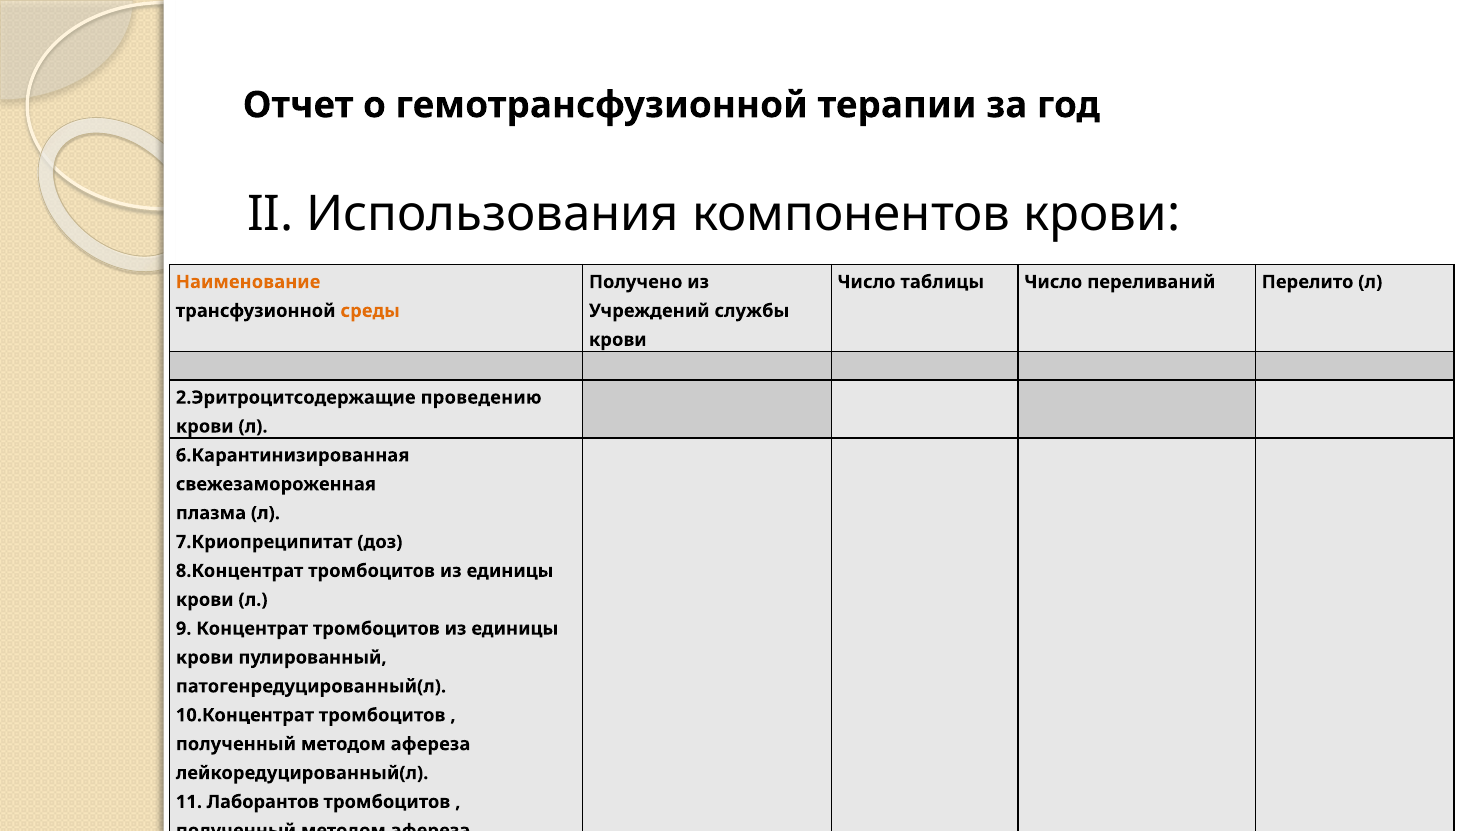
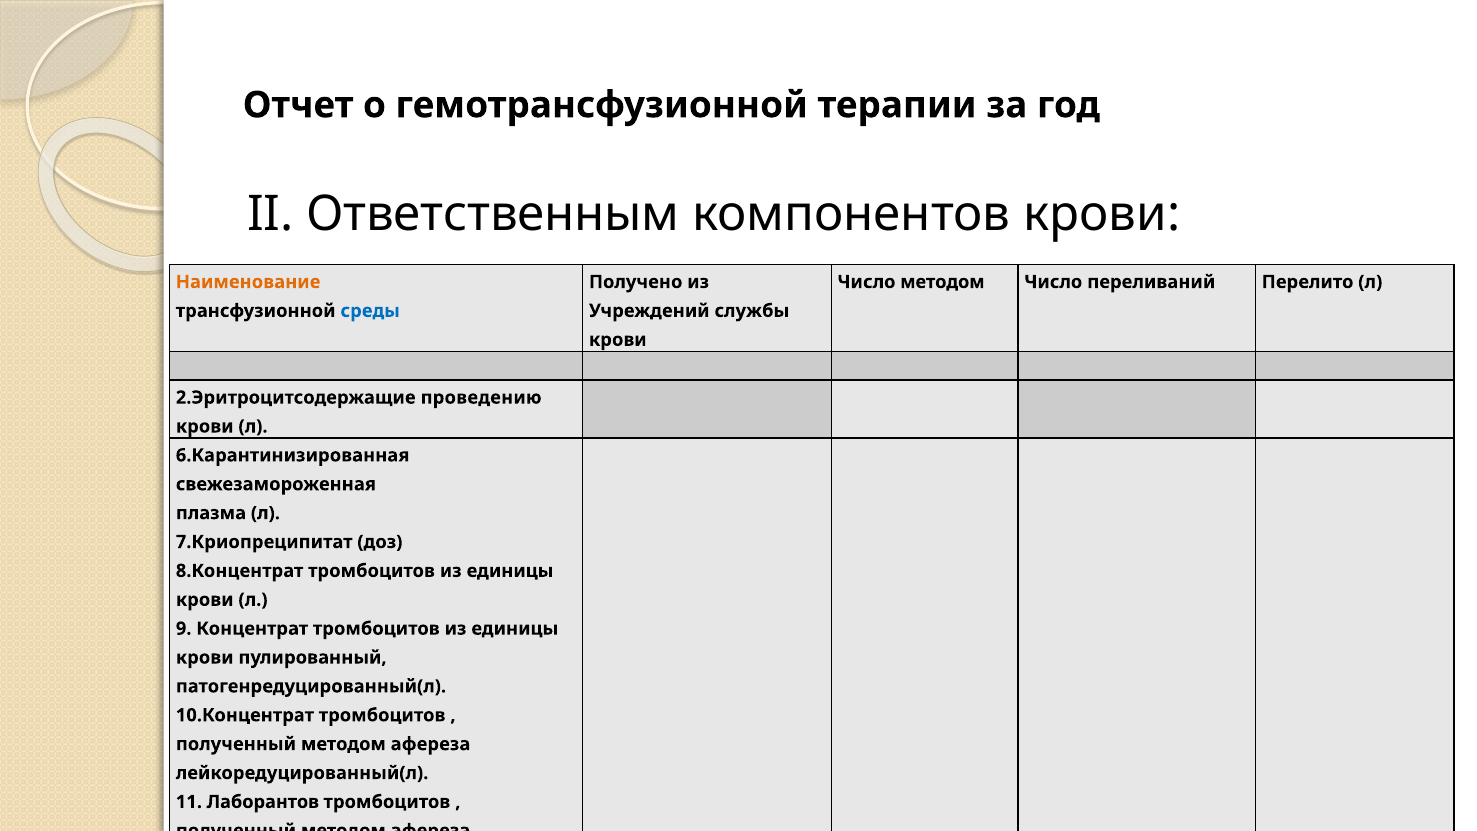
Использования: Использования -> Ответственным (493, 214)
Число таблицы: таблицы -> методом (942, 282)
среды colour: orange -> blue (370, 311)
